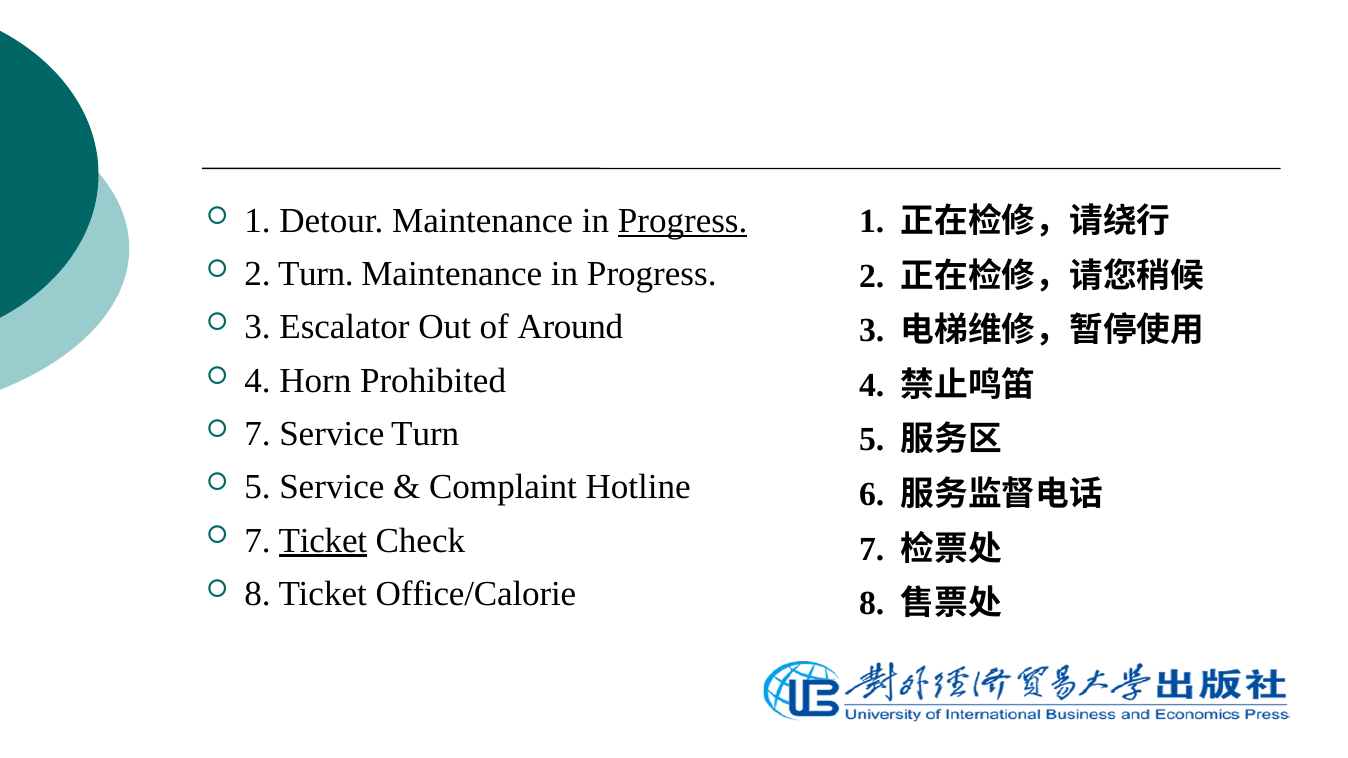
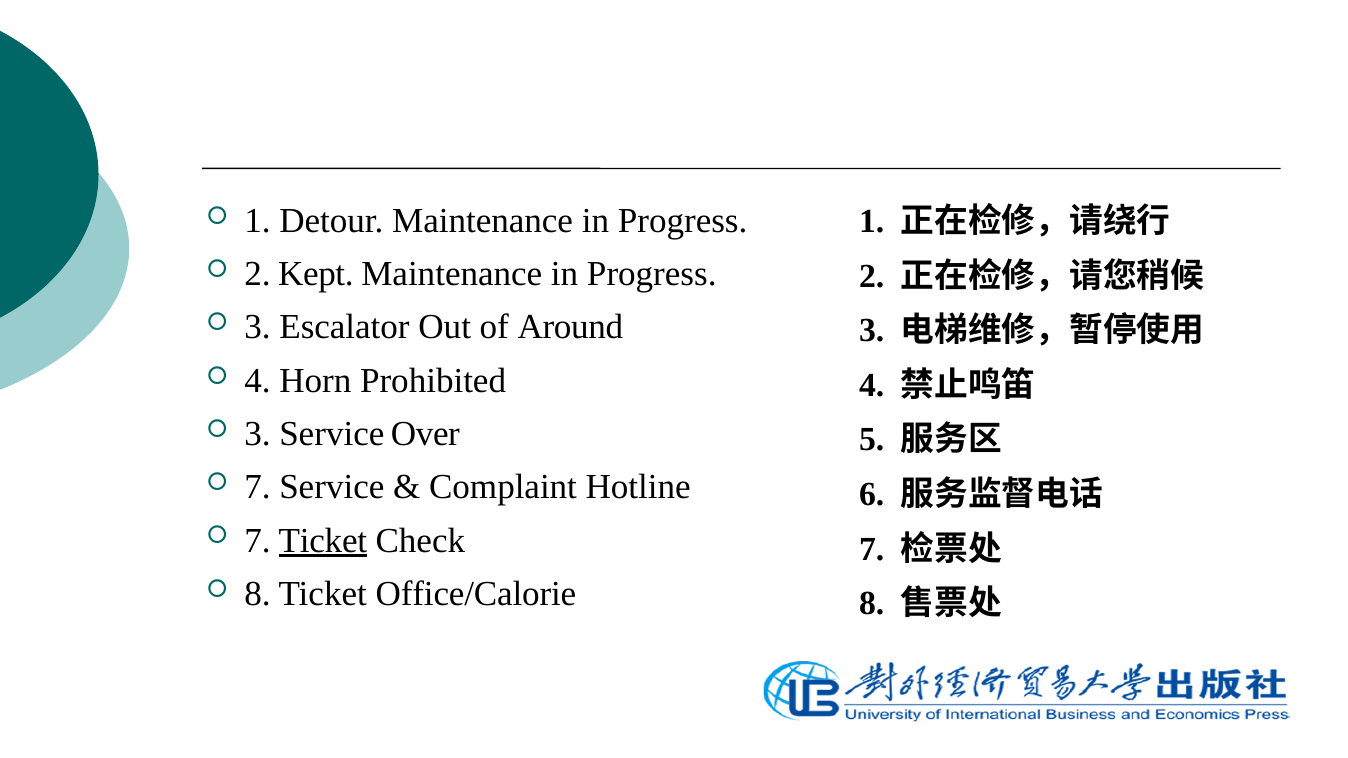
Progress underline: present -> none (683, 221)
2 Turn: Turn -> Kept (316, 274)
7: 7 -> 3 (258, 434)
Service Turn: Turn -> Over (425, 434)
5: 5 -> 7 (258, 487)
